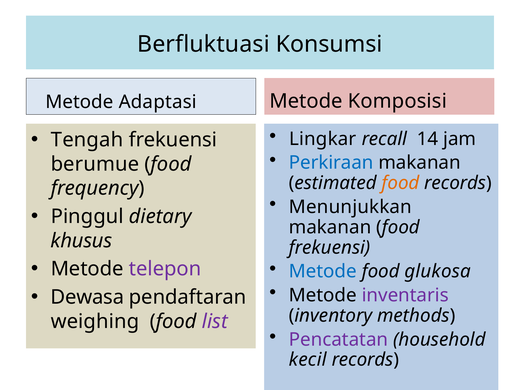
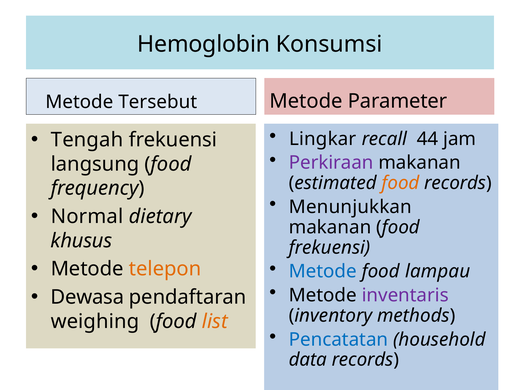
Berfluktuasi: Berfluktuasi -> Hemoglobin (204, 44)
Komposisi: Komposisi -> Parameter (398, 101)
Adaptasi: Adaptasi -> Tersebut (158, 102)
14: 14 -> 44 (428, 139)
Perkiraan colour: blue -> purple (331, 163)
berumue: berumue -> langsung (95, 164)
Pinggul: Pinggul -> Normal (87, 216)
telepon colour: purple -> orange (165, 269)
glukosa: glukosa -> lampau (438, 271)
list colour: purple -> orange (215, 321)
Pencatatan colour: purple -> blue (339, 339)
kecil: kecil -> data (308, 360)
